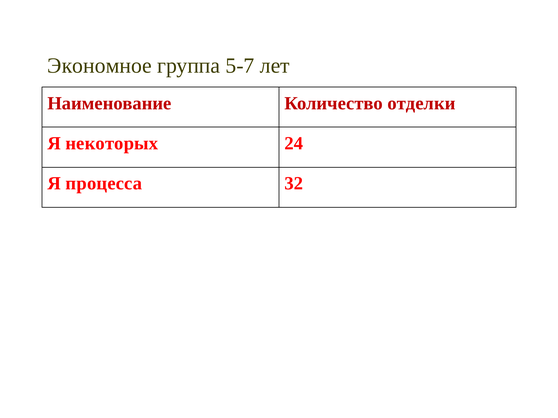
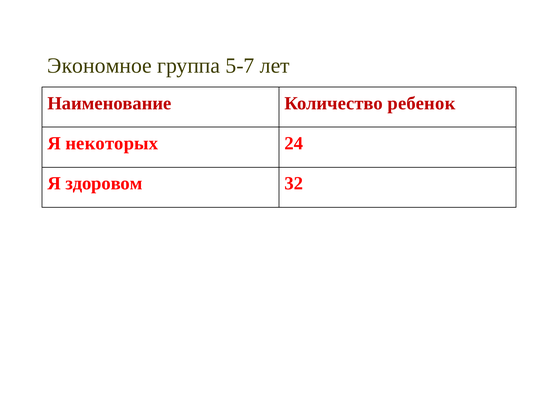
отделки: отделки -> ребенок (421, 103)
процесса: процесса -> здоровом (104, 184)
